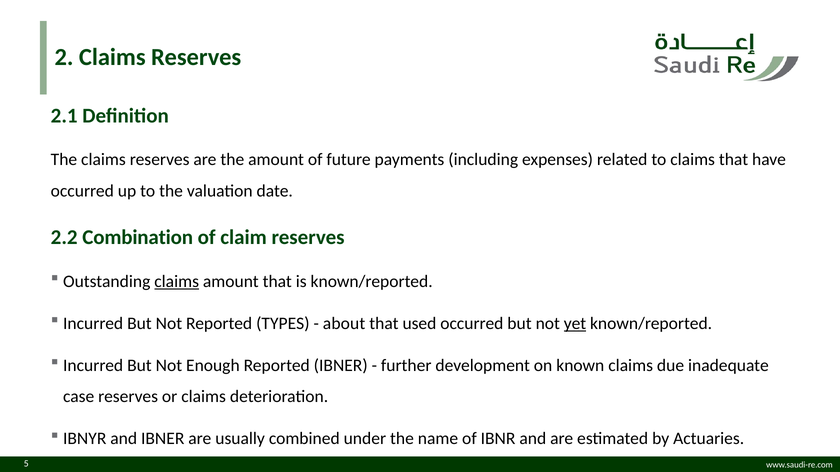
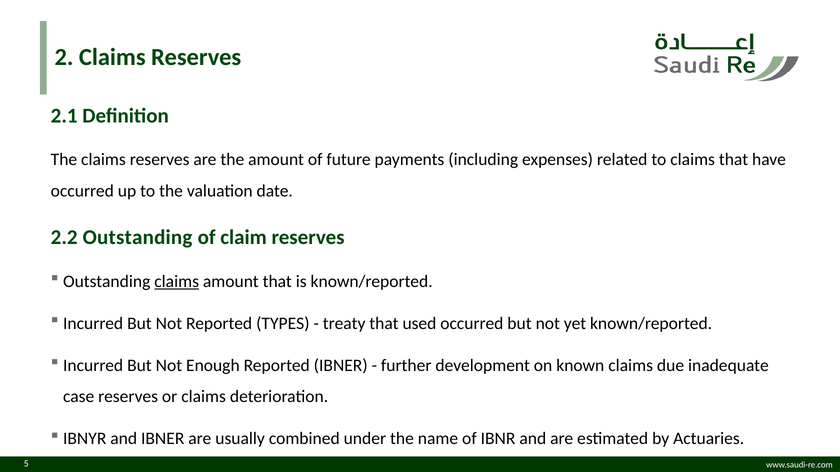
2.2 Combination: Combination -> Outstanding (138, 238)
about: about -> treaty (344, 324)
yet underline: present -> none (575, 324)
